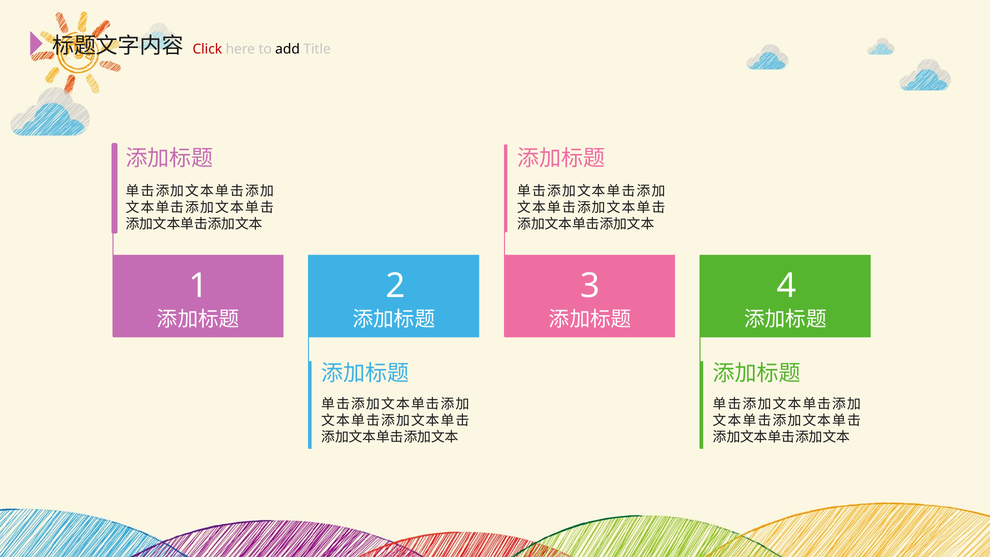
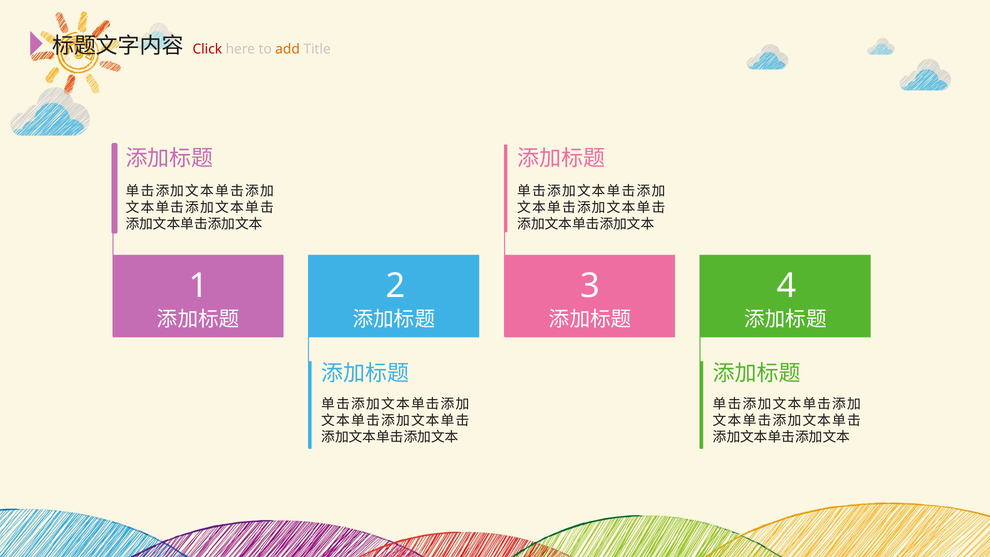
add colour: black -> orange (288, 49)
